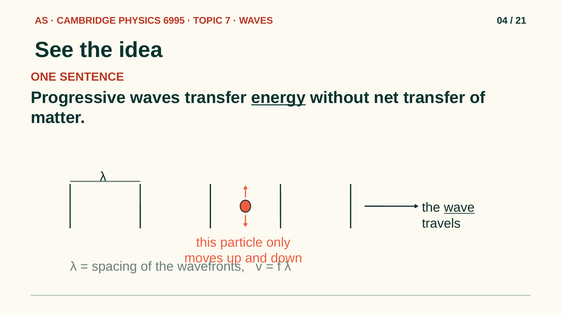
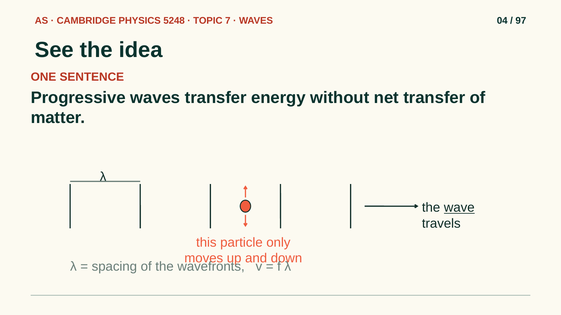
6995: 6995 -> 5248 (174, 21)
21: 21 -> 97 (521, 21)
energy underline: present -> none (278, 98)
